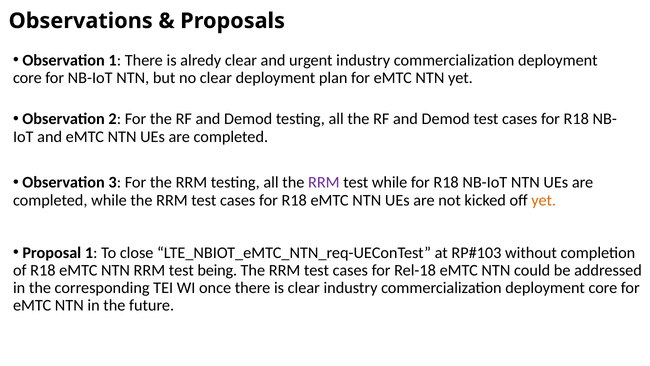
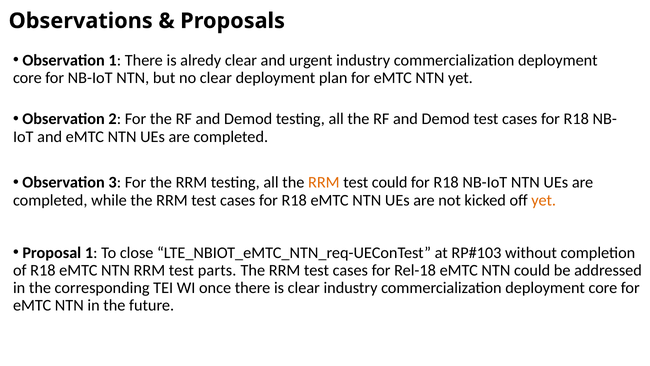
RRM colour: purple -> orange (324, 182)
test while: while -> could (390, 182)
being: being -> parts (217, 270)
